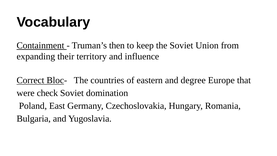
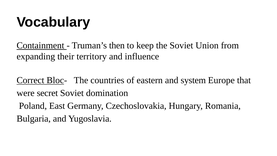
degree: degree -> system (193, 80)
check: check -> secret (47, 93)
